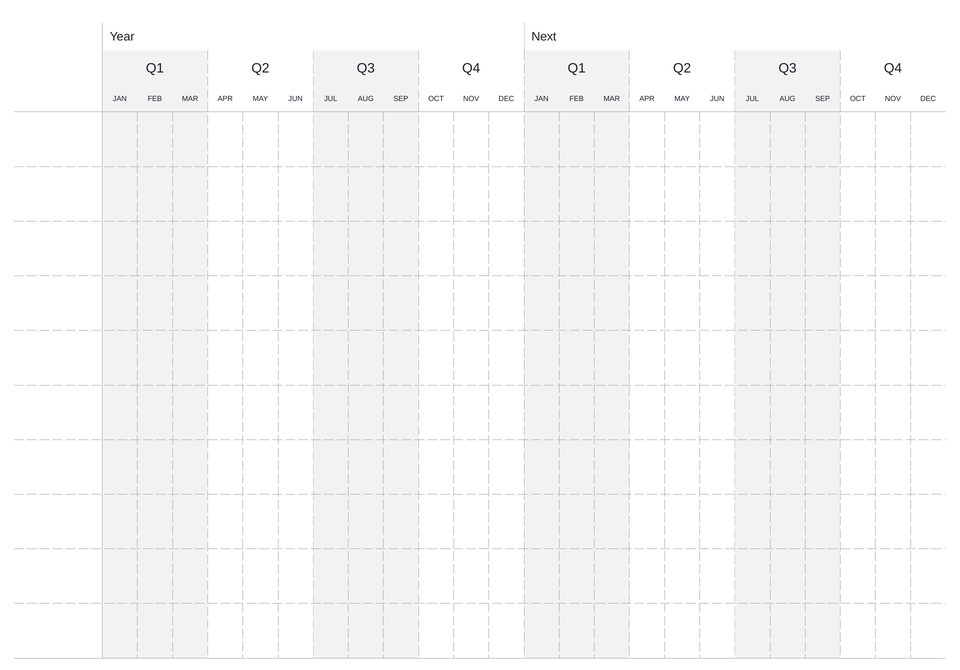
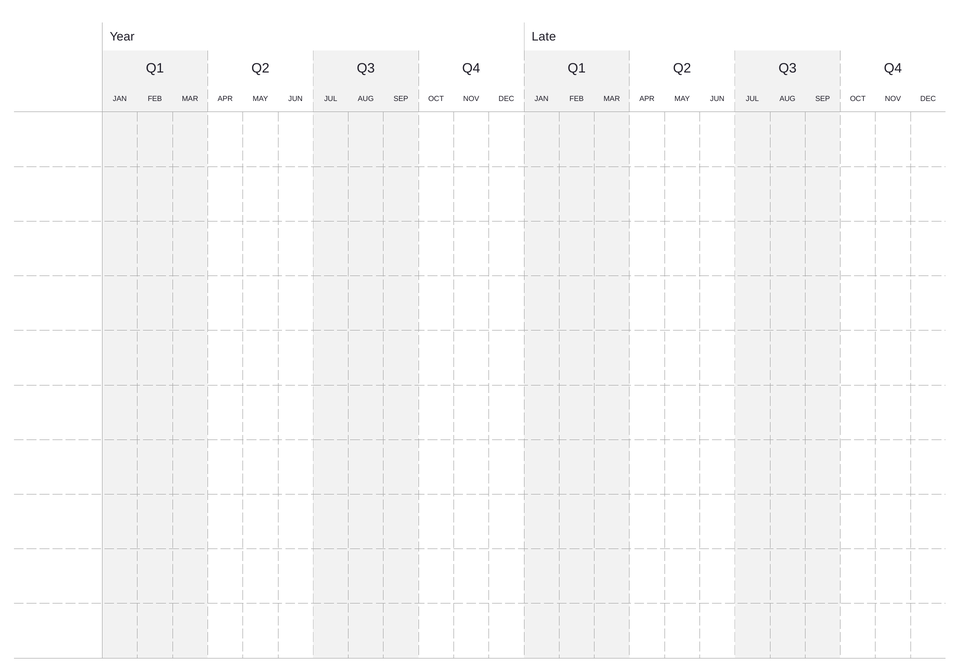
Next: Next -> Late (544, 37)
